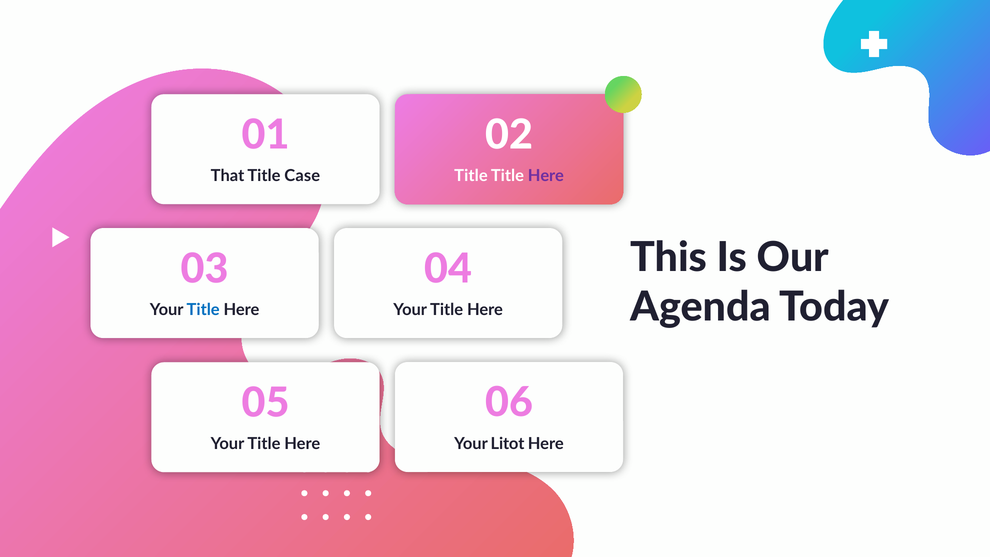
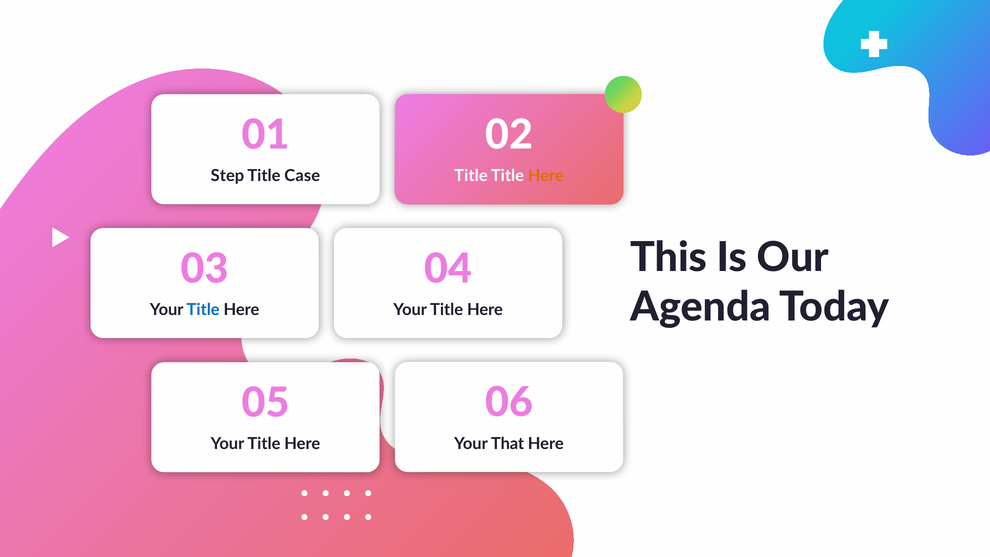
That: That -> Step (227, 176)
Here colour: purple -> orange (546, 176)
Litot: Litot -> That (508, 443)
